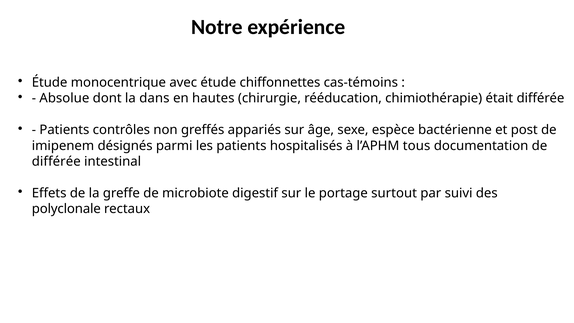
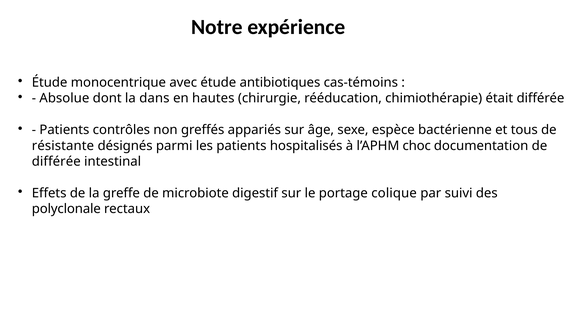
chiffonnettes: chiffonnettes -> antibiotiques (280, 82)
post: post -> tous (524, 130)
imipenem: imipenem -> résistante (63, 146)
tous: tous -> choc (417, 146)
surtout: surtout -> colique (394, 193)
